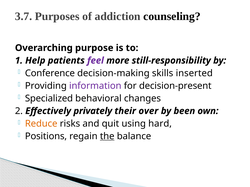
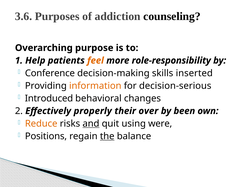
3.7: 3.7 -> 3.6 (24, 16)
feel colour: purple -> orange (96, 61)
still-responsibility: still-responsibility -> role-responsibility (171, 61)
information colour: purple -> orange (95, 86)
decision-present: decision-present -> decision-serious (175, 86)
Specialized: Specialized -> Introduced (49, 99)
privately: privately -> properly (93, 111)
and underline: none -> present (91, 124)
hard: hard -> were (160, 124)
